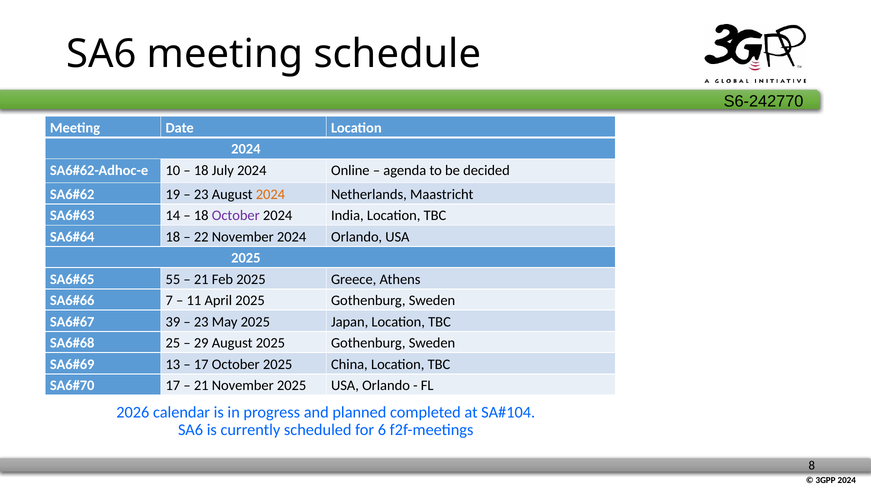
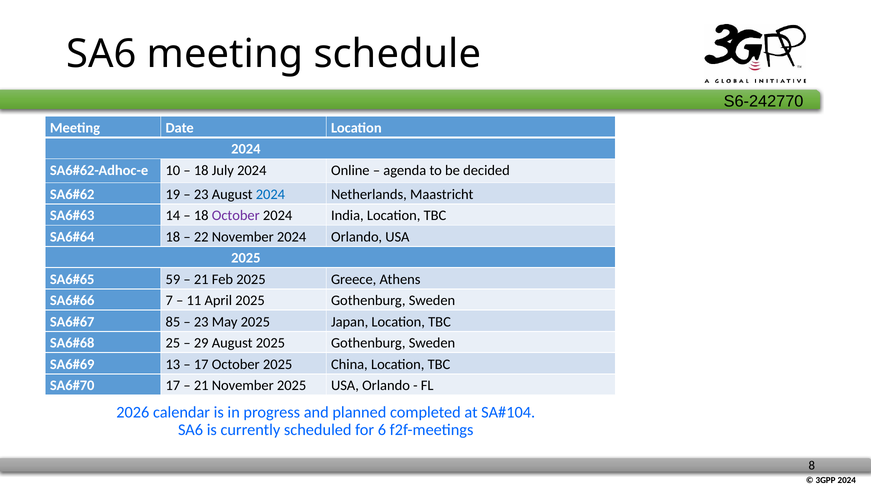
2024 colour: orange -> blue (270, 194)
55: 55 -> 59 (173, 279)
39: 39 -> 85 (173, 322)
